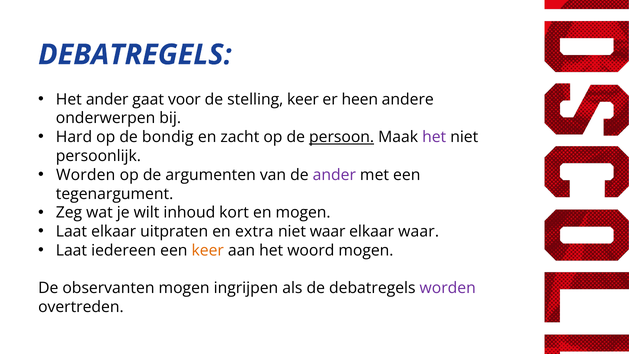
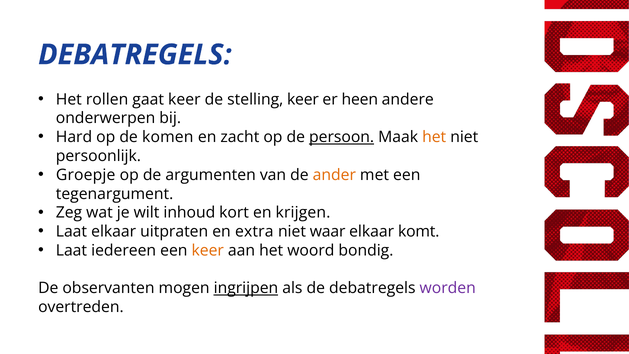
Het ander: ander -> rollen (107, 99)
gaat voor: voor -> keer (184, 99)
bondig: bondig -> komen (168, 137)
het colour: purple -> orange (434, 137)
Worden: Worden -> Groepje (86, 175)
ander colour: purple -> orange (334, 175)
en mogen: mogen -> krijgen (303, 213)
elkaar waar: waar -> komt (419, 231)
woord mogen: mogen -> bondig (366, 250)
ingrijpen underline: none -> present (246, 288)
